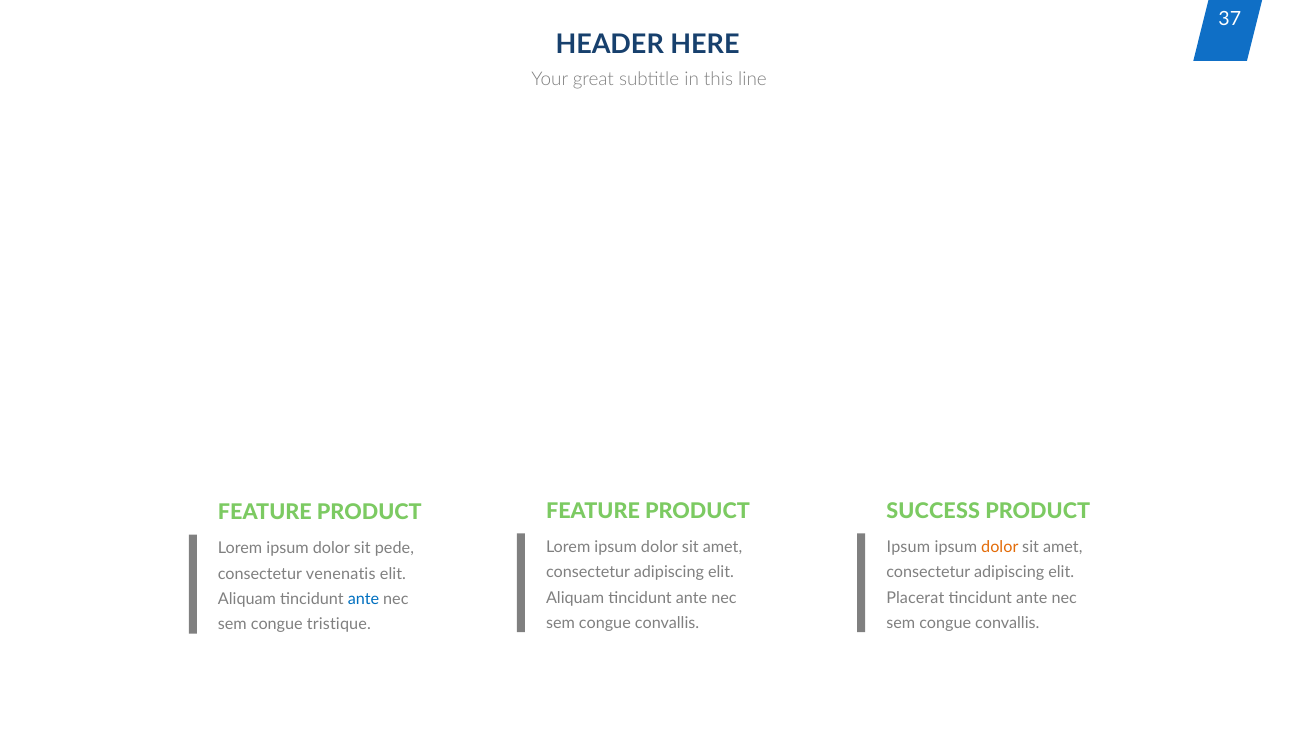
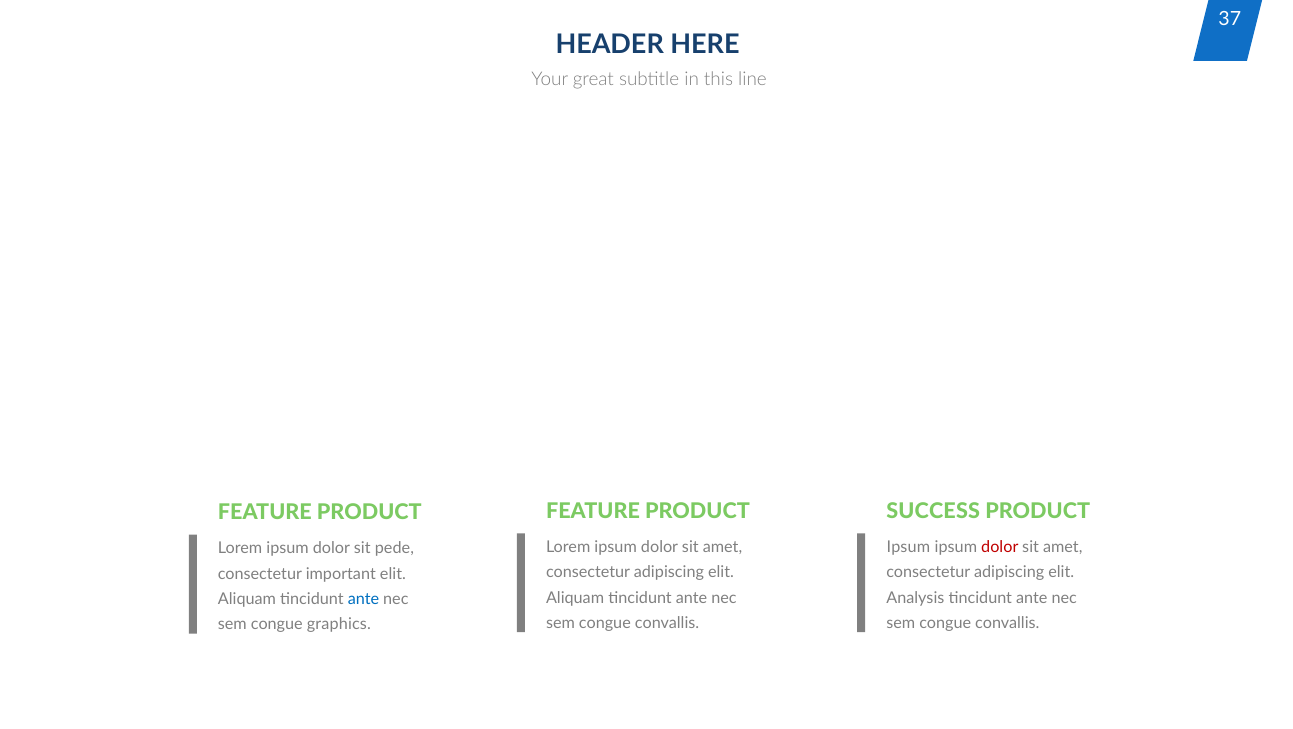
dolor colour: orange -> red (1000, 547)
venenatis: venenatis -> important (341, 574)
Placerat: Placerat -> Analysis (915, 598)
tristique: tristique -> graphics (339, 624)
